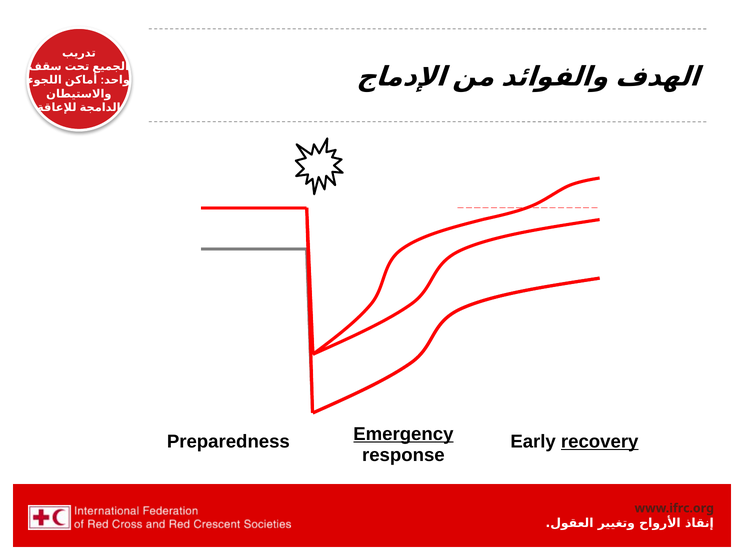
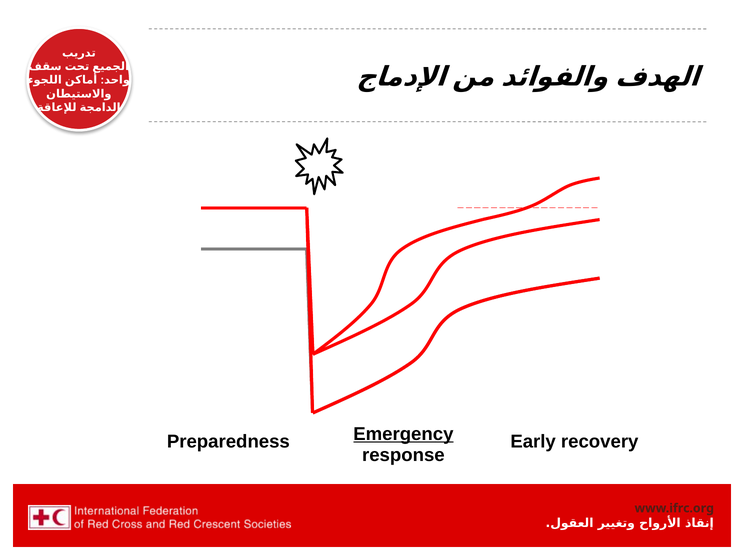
recovery underline: present -> none (600, 441)
